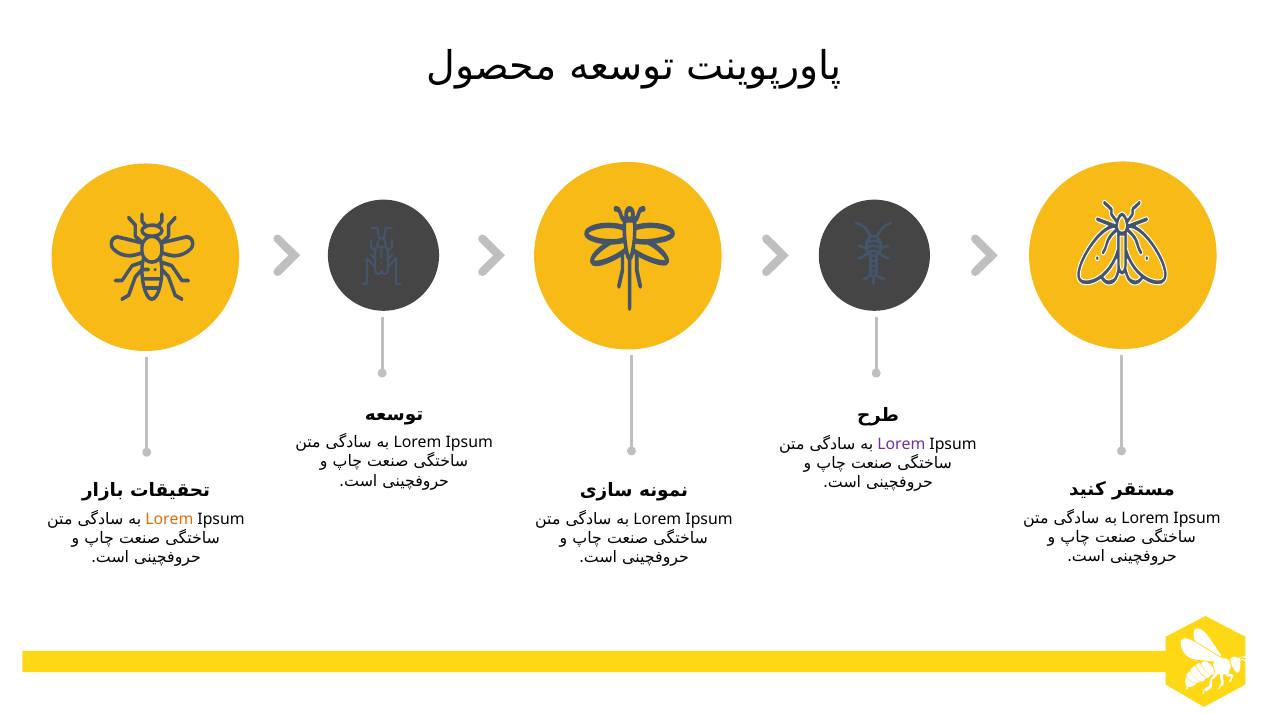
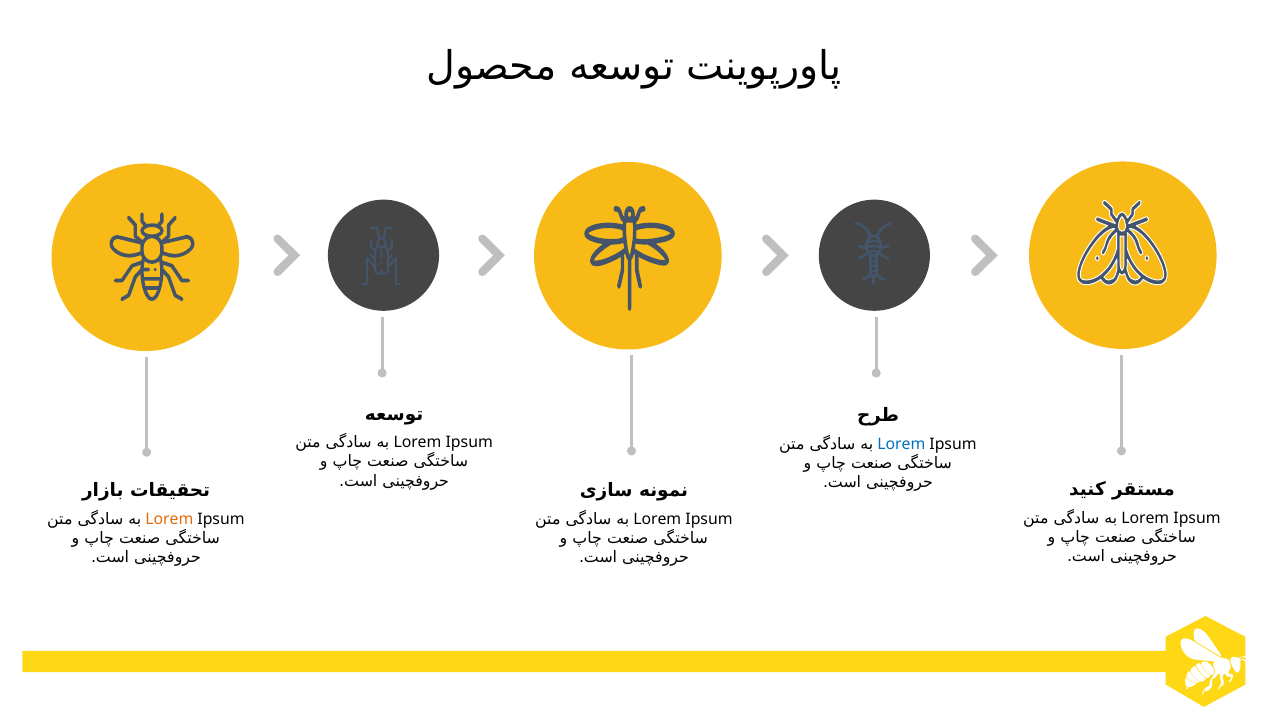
Lorem colour: purple -> blue (901, 444)
